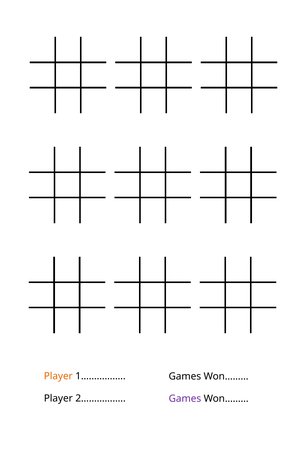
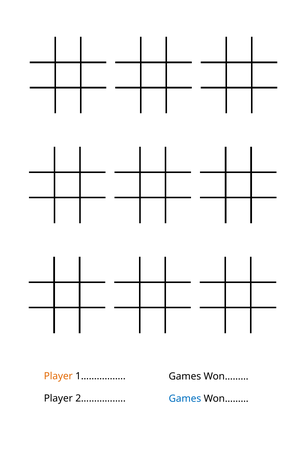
Games colour: purple -> blue (185, 399)
